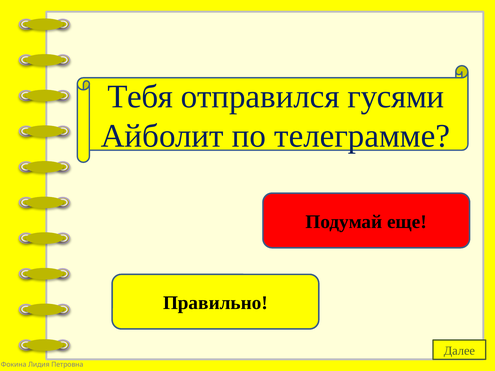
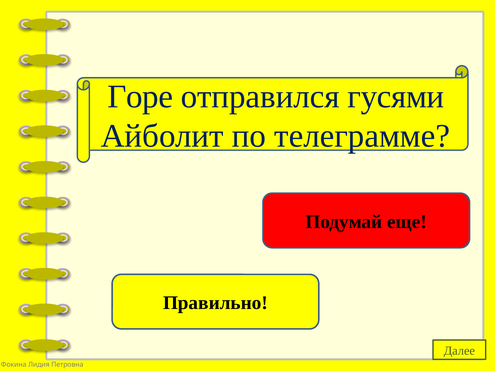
Тебя: Тебя -> Горе (140, 97)
